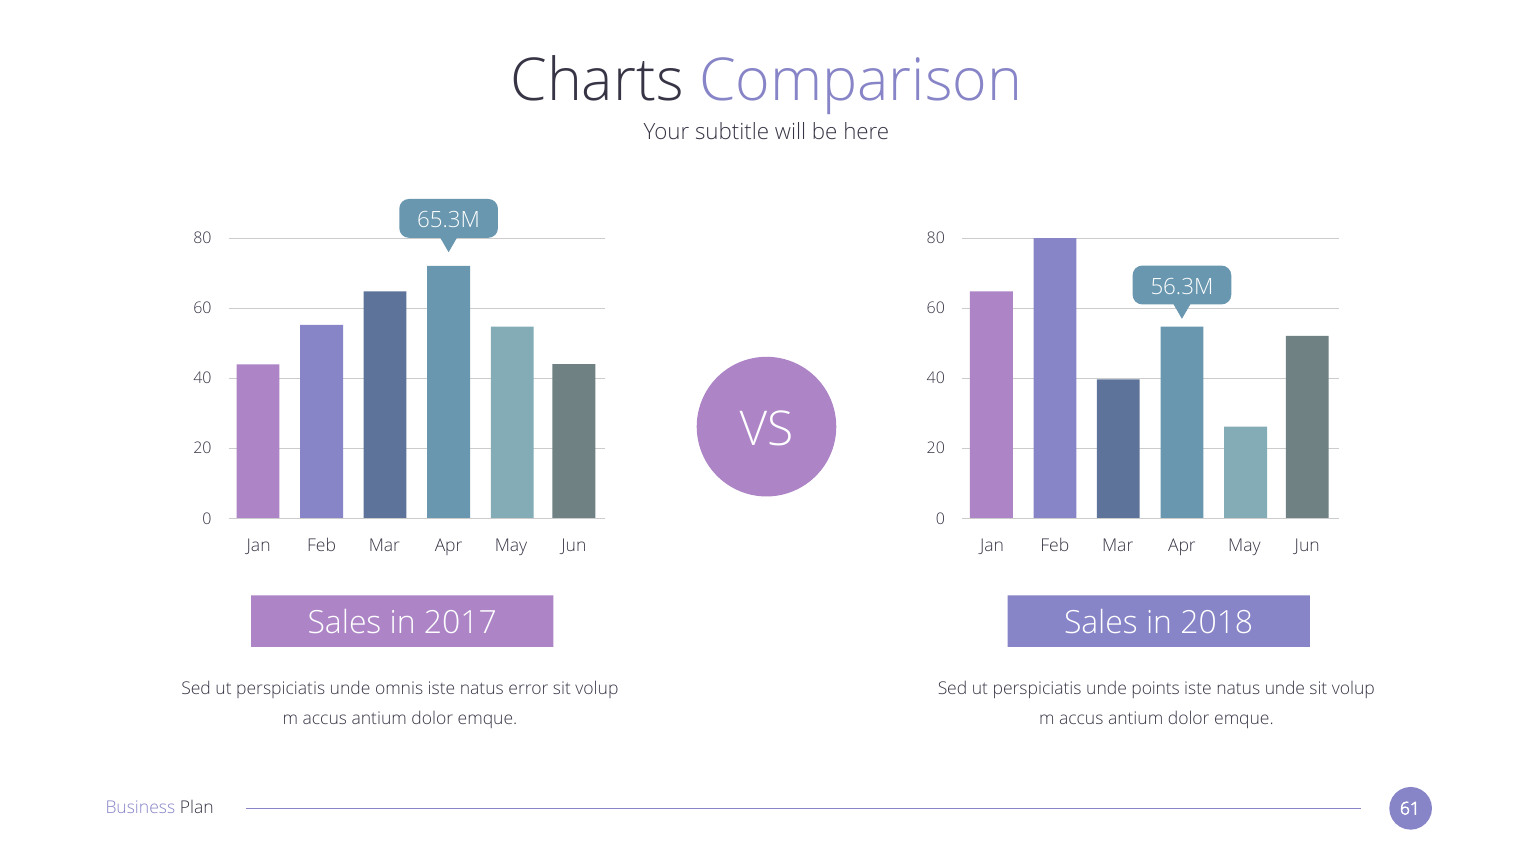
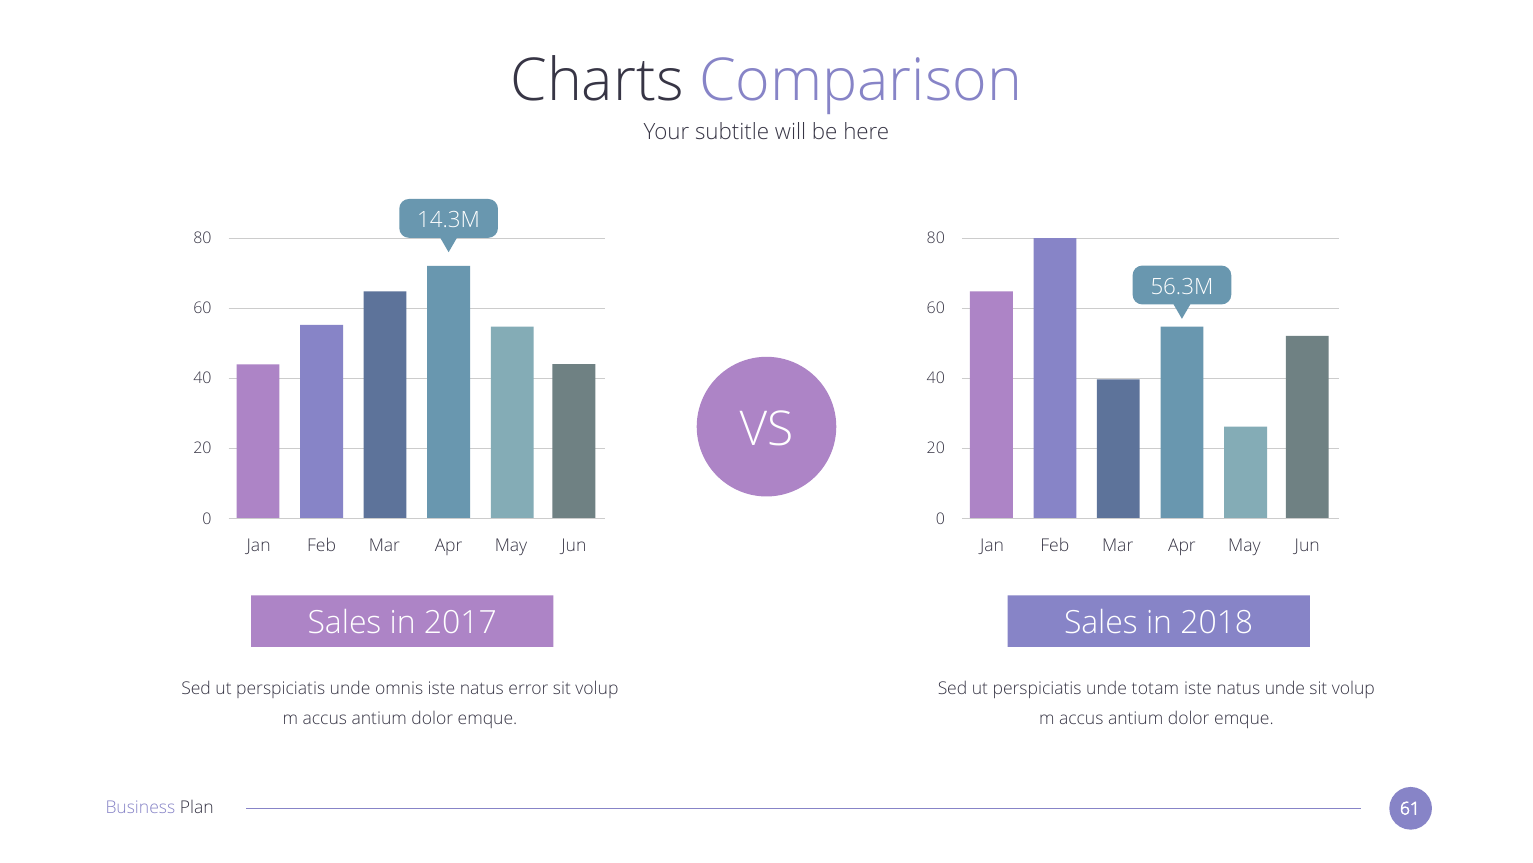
65.3M: 65.3M -> 14.3M (449, 220)
points: points -> totam (1155, 689)
